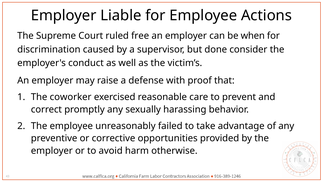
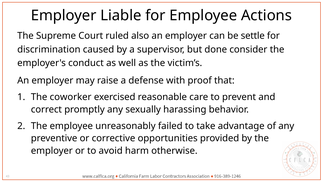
free: free -> also (140, 36)
when: when -> settle (253, 36)
